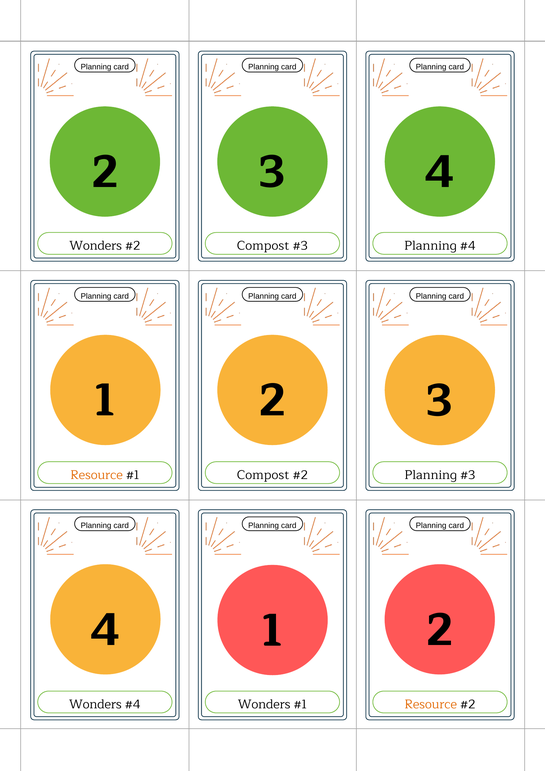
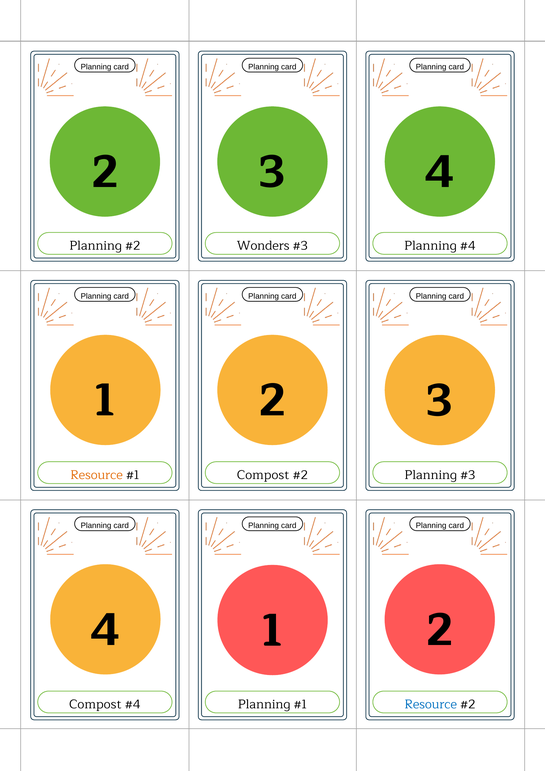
Wonders: Wonders -> Planning (96, 246)
Compost: Compost -> Wonders (263, 246)
Wonders: Wonders -> Compost (95, 704)
Wonders: Wonders -> Planning (264, 704)
Resource colour: orange -> blue (431, 704)
